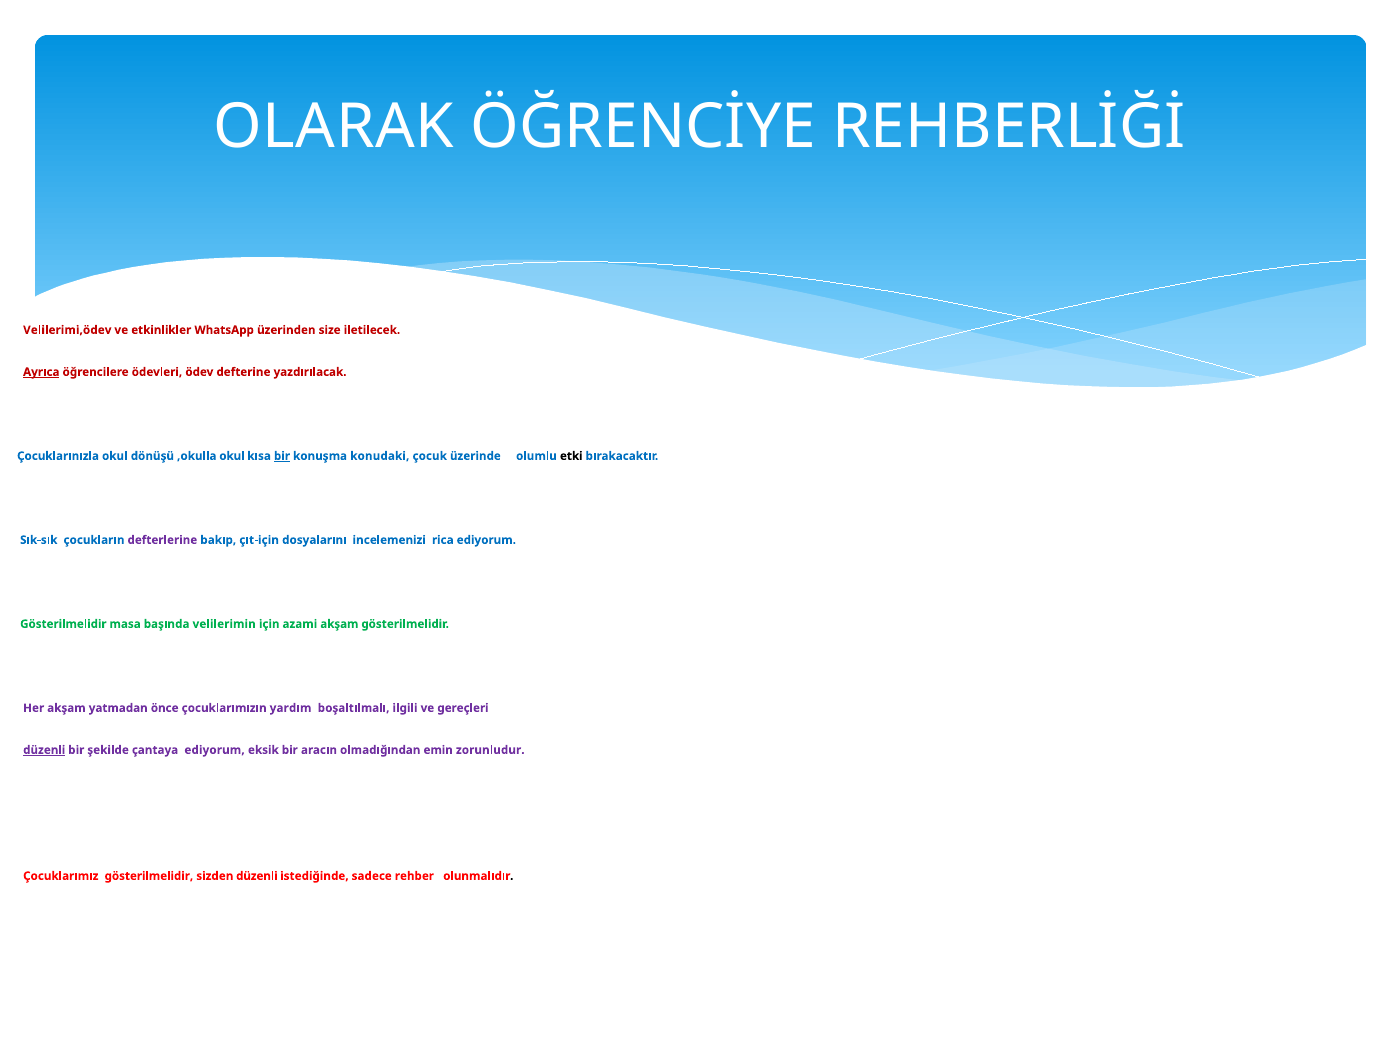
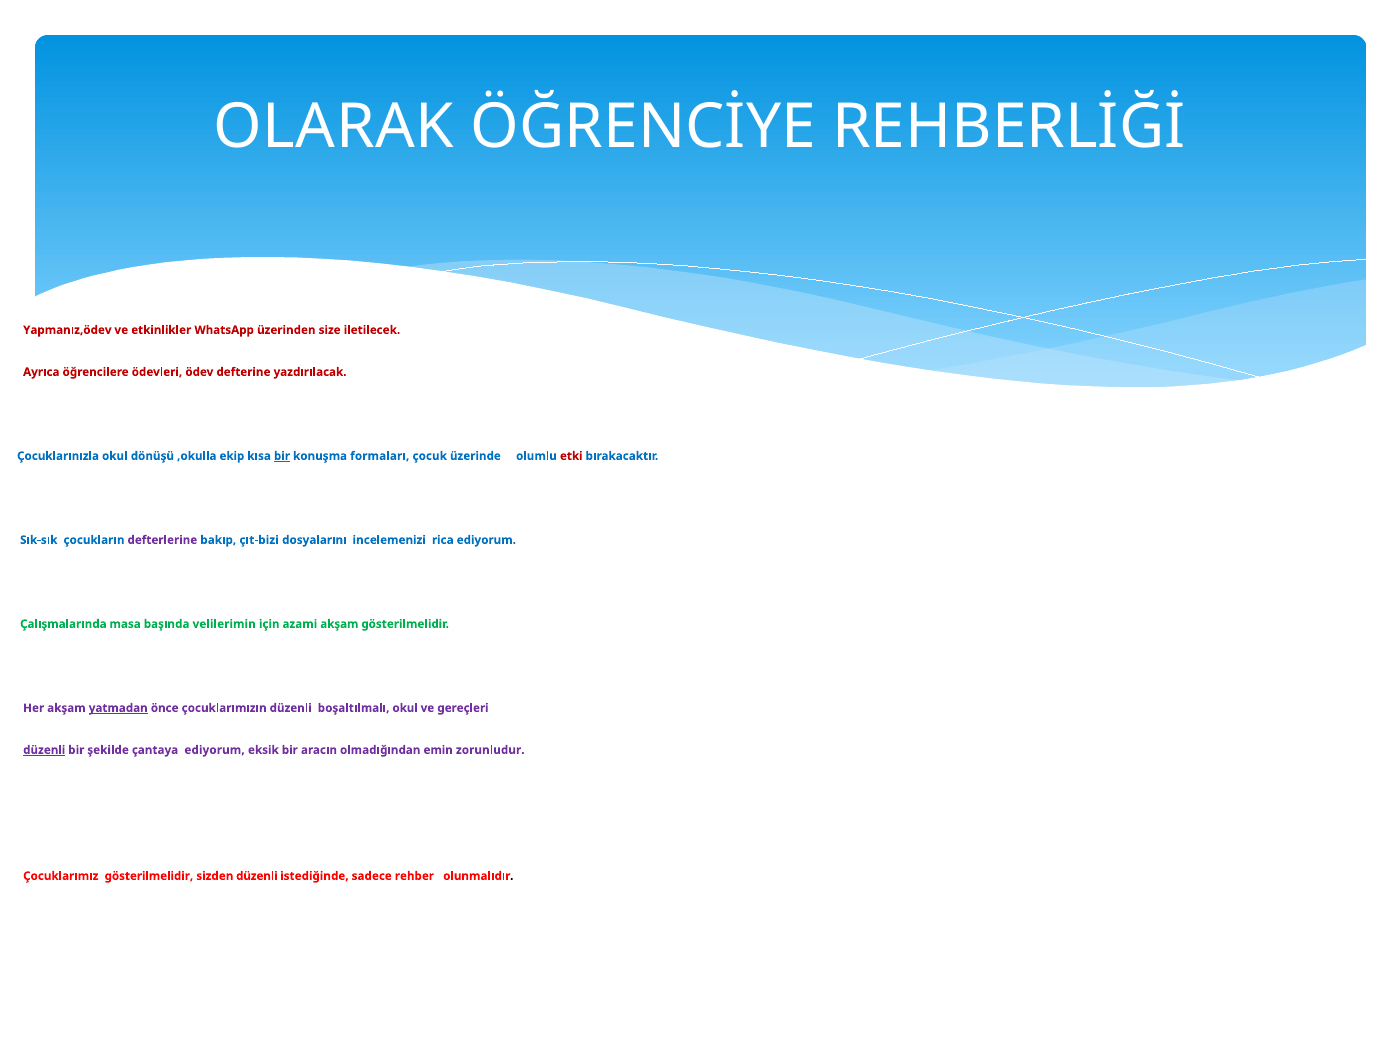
Velilerimi,ödev: Velilerimi,ödev -> Yapmanız,ödev (67, 330)
Ayrıca underline: present -> none (41, 372)
,okulla okul: okul -> ekip (232, 456)
konudaki: konudaki -> formaları (380, 456)
etki colour: black -> red (571, 456)
çıt-için: çıt-için -> çıt-bizi (259, 540)
Gösterilmelidir: Gösterilmelidir -> Çalışmalarında (63, 624)
yatmadan underline: none -> present (118, 708)
çocuklarımızın yardım: yardım -> düzenli (291, 708)
boşaltılmalı ilgili: ilgili -> okul (405, 708)
